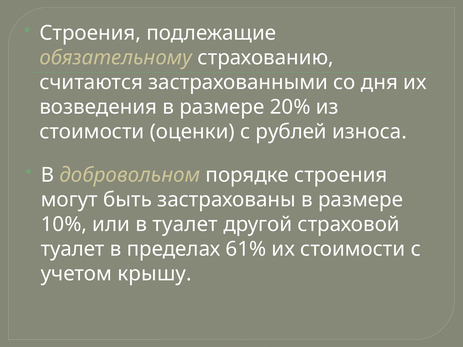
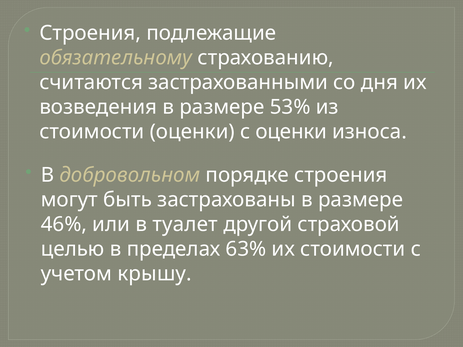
20%: 20% -> 53% (290, 107)
с рублей: рублей -> оценки (291, 132)
10%: 10% -> 46% (64, 225)
туалет: туалет -> целью (73, 249)
61%: 61% -> 63% (246, 249)
